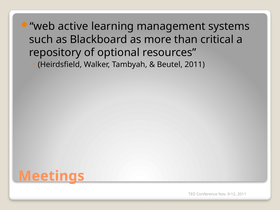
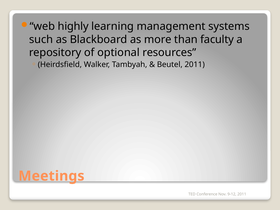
active: active -> highly (73, 26)
critical: critical -> faculty (217, 39)
